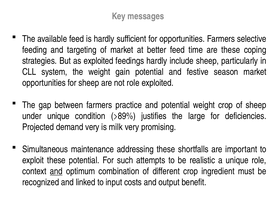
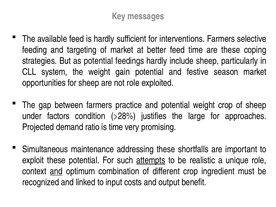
for opportunities: opportunities -> interventions (182, 39)
as exploited: exploited -> potential (98, 61)
under unique: unique -> factors (58, 116)
>89%: >89% -> >28% (123, 116)
deficiencies: deficiencies -> approaches (246, 116)
demand very: very -> ratio (92, 127)
is milk: milk -> time (116, 127)
attempts underline: none -> present (151, 160)
